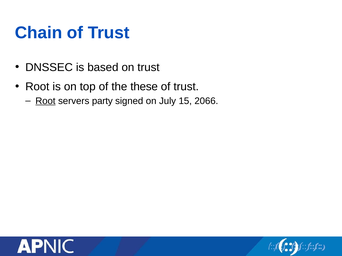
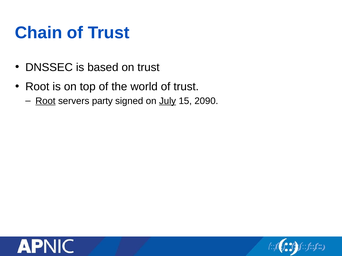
these: these -> world (144, 87)
July underline: none -> present (168, 101)
2066: 2066 -> 2090 (206, 101)
